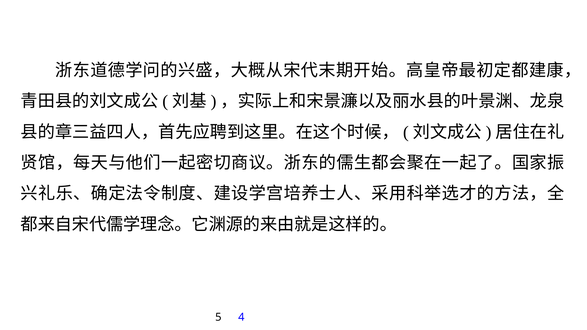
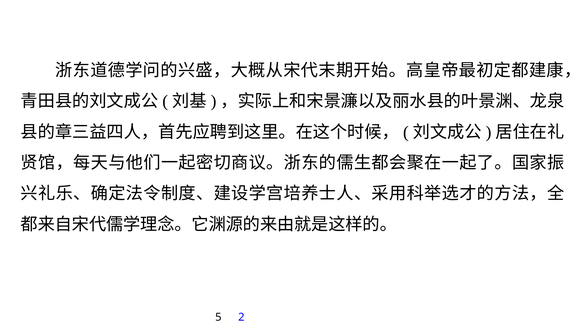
4: 4 -> 2 (241, 317)
